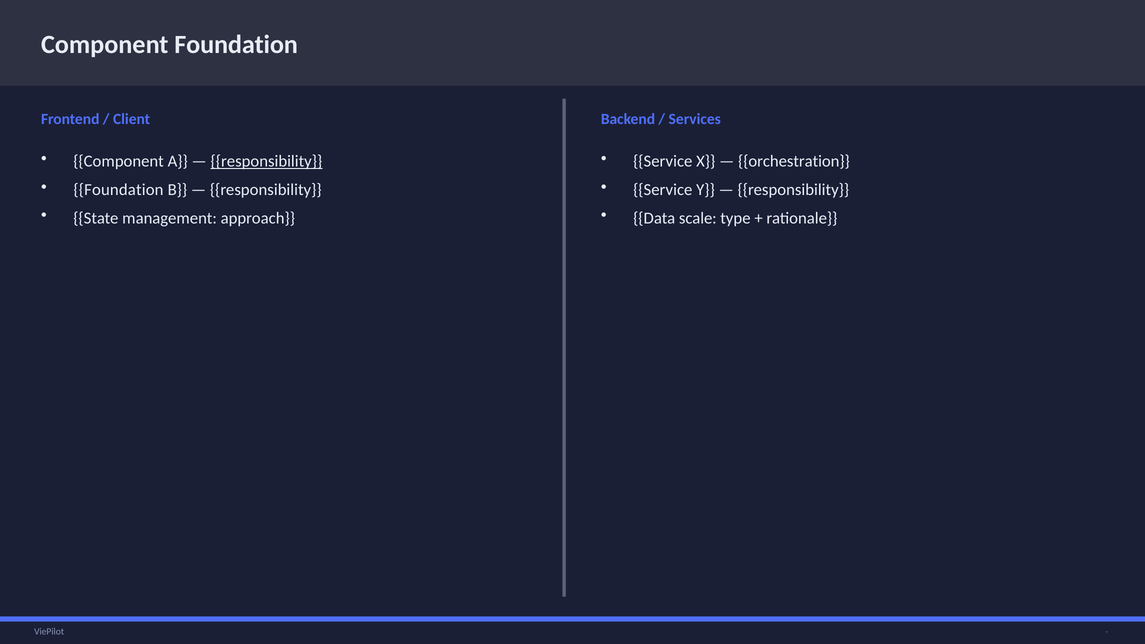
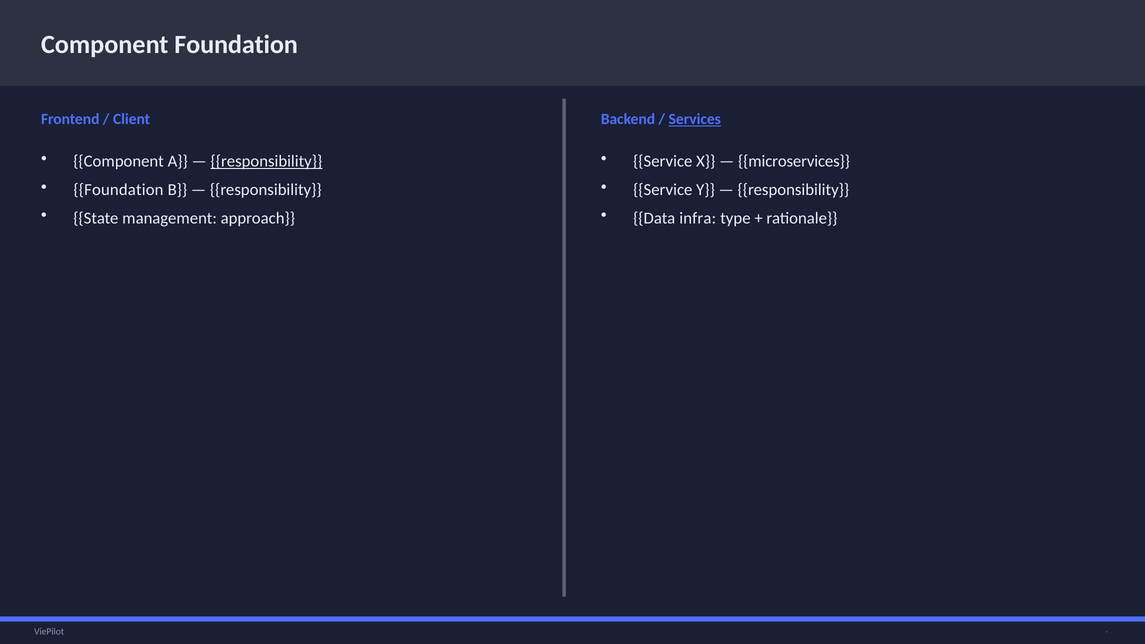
Services underline: none -> present (695, 119)
orchestration: orchestration -> microservices (794, 161)
scale: scale -> infra (698, 218)
